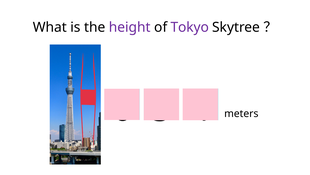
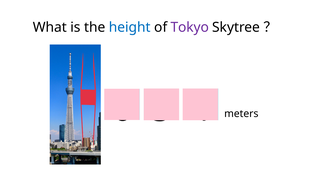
height colour: purple -> blue (130, 27)
